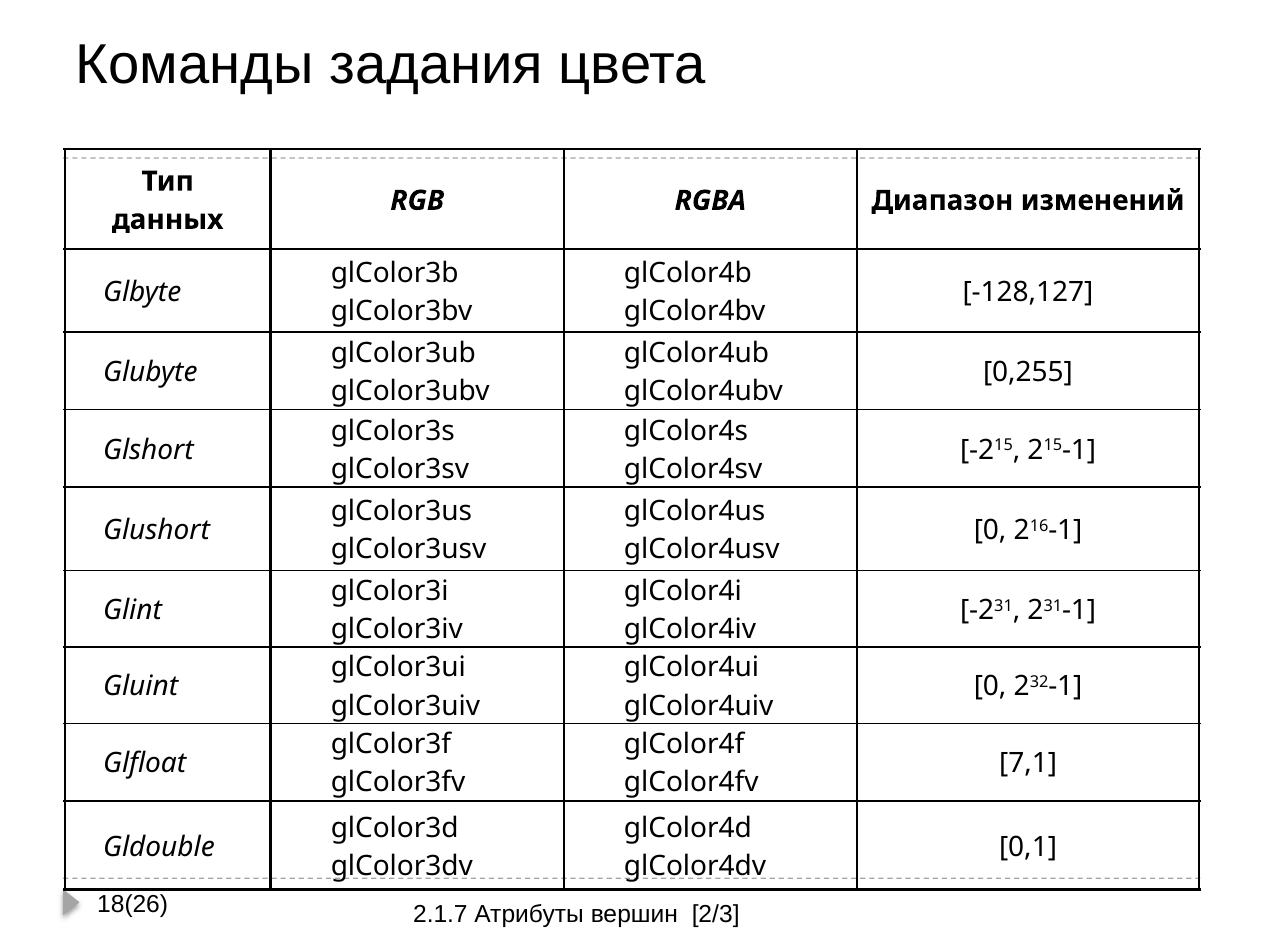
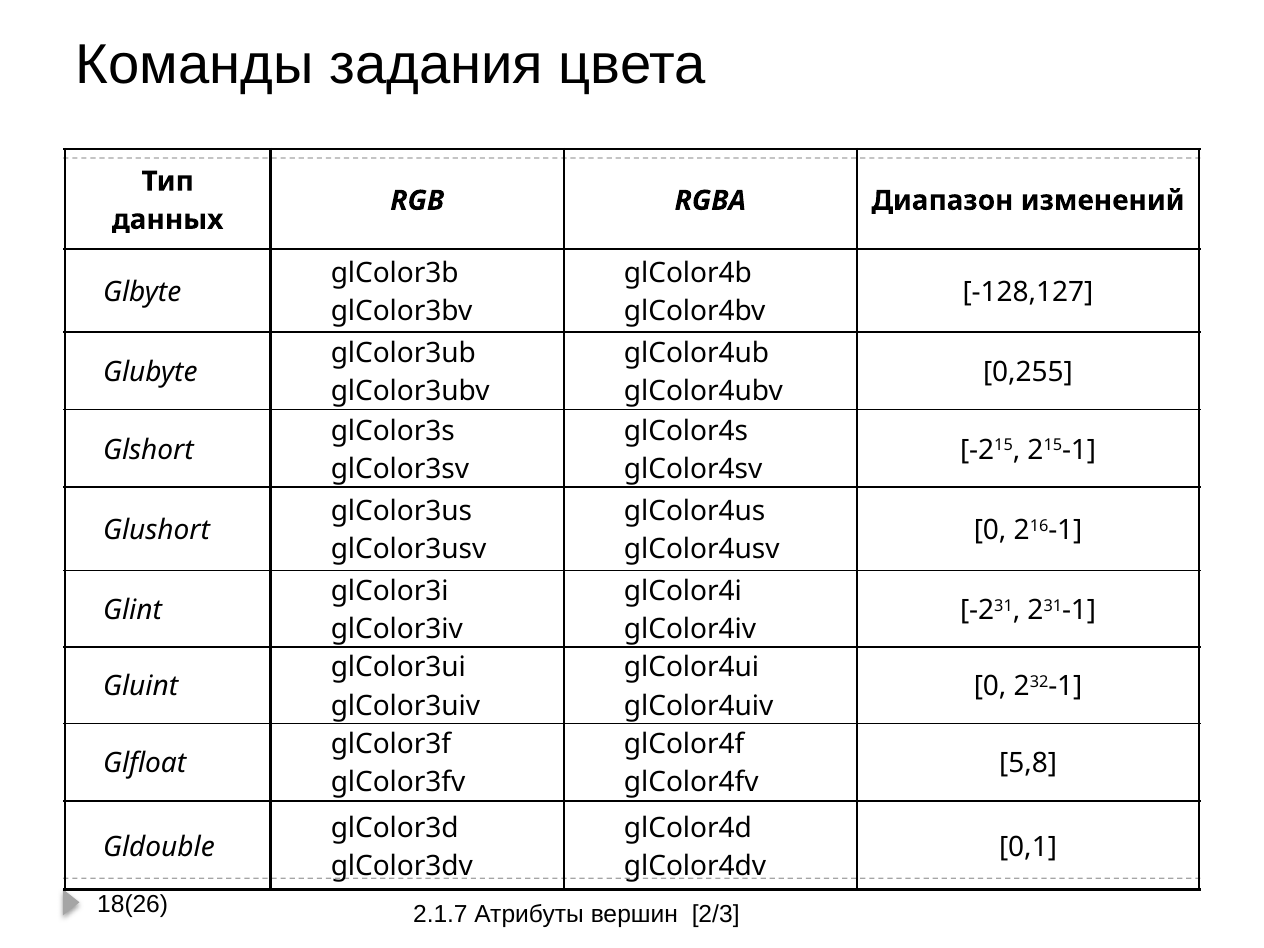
7,1: 7,1 -> 5,8 (1028, 764)
